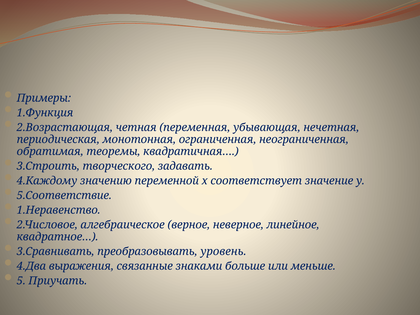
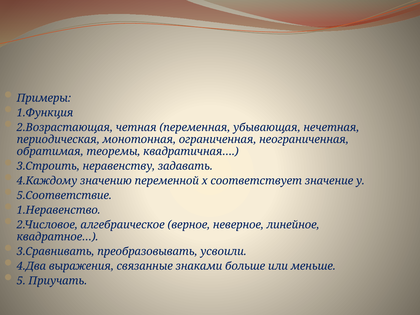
творческого: творческого -> неравенству (119, 166)
уровень: уровень -> усвоили (223, 251)
